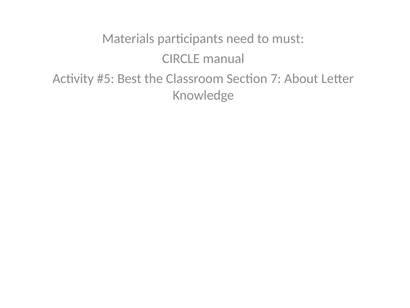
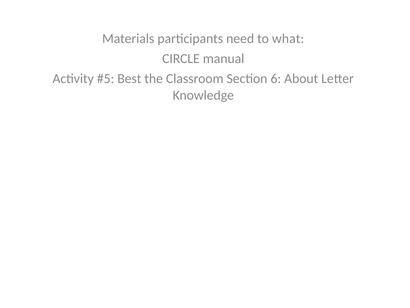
must: must -> what (288, 39)
7: 7 -> 6 (276, 79)
